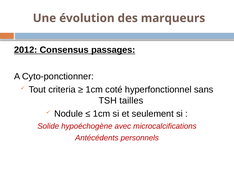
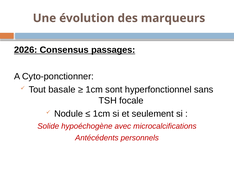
2012: 2012 -> 2026 (26, 50)
criteria: criteria -> basale (62, 89)
coté: coté -> sont (114, 89)
tailles: tailles -> focale (131, 100)
